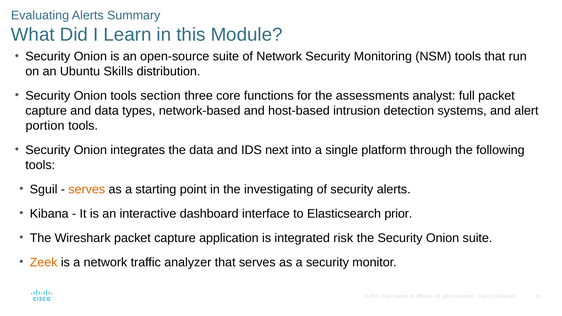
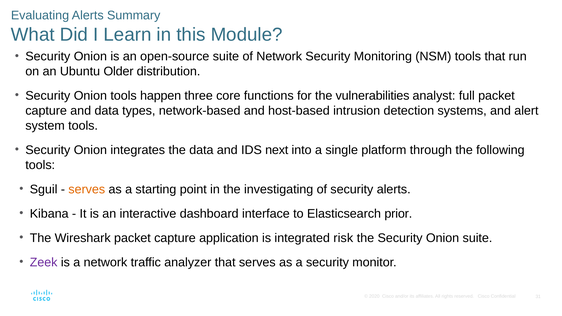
Skills: Skills -> Older (119, 71)
section: section -> happen (161, 96)
assessments: assessments -> vulnerabilities (373, 96)
portion: portion -> system (45, 126)
Zeek colour: orange -> purple (44, 262)
